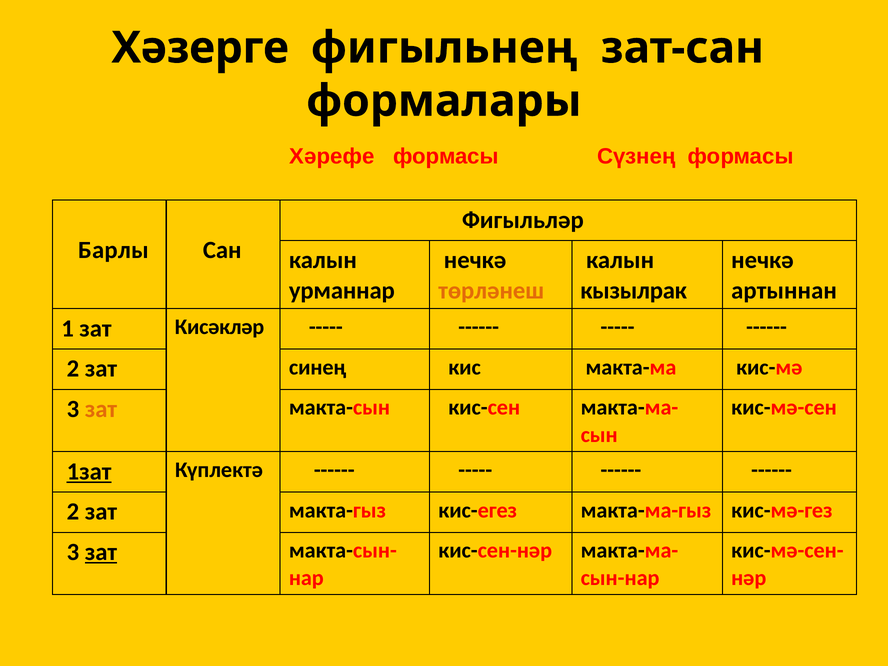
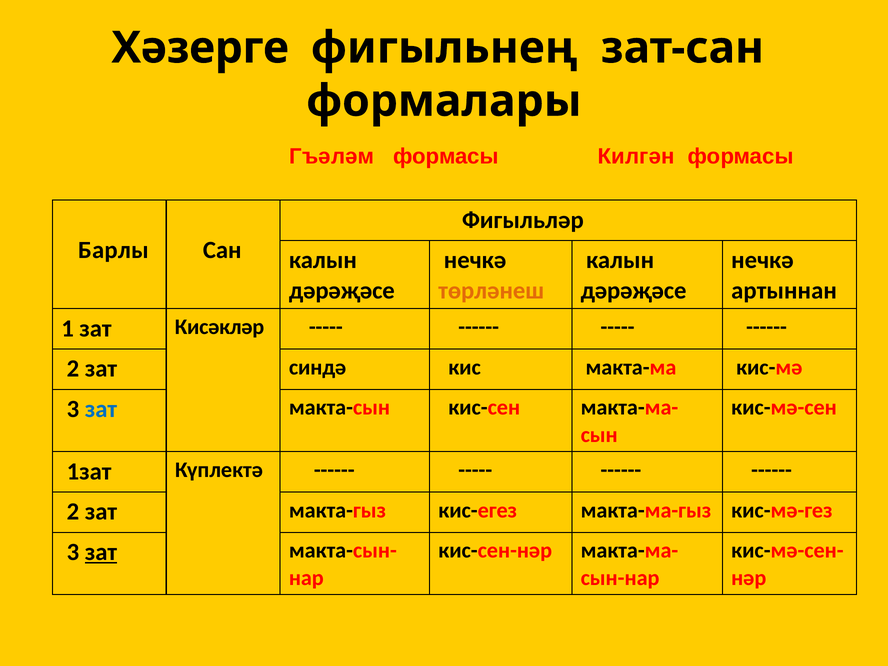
Хәрефе: Хәрефе -> Гъәләм (332, 156)
Сүзнең: Сүзнең -> Килгән (636, 156)
урманнар: урманнар -> дәрәҗәсе (342, 291)
кызылрак: кызылрак -> дәрәҗәсе (634, 291)
синең: синең -> синдә (318, 367)
зат colour: orange -> blue (101, 409)
1зат underline: present -> none (89, 471)
